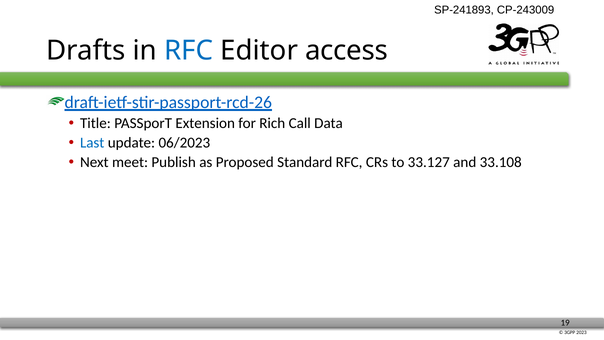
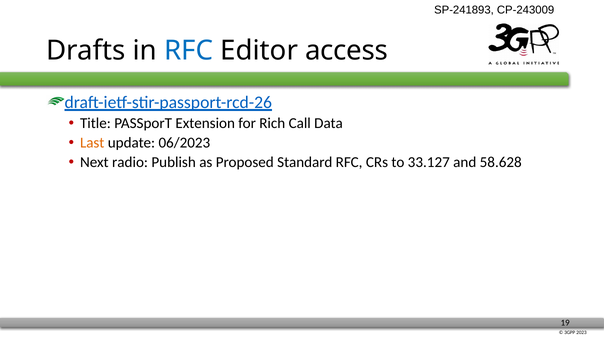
Last colour: blue -> orange (92, 143)
meet: meet -> radio (130, 162)
33.108: 33.108 -> 58.628 (501, 162)
